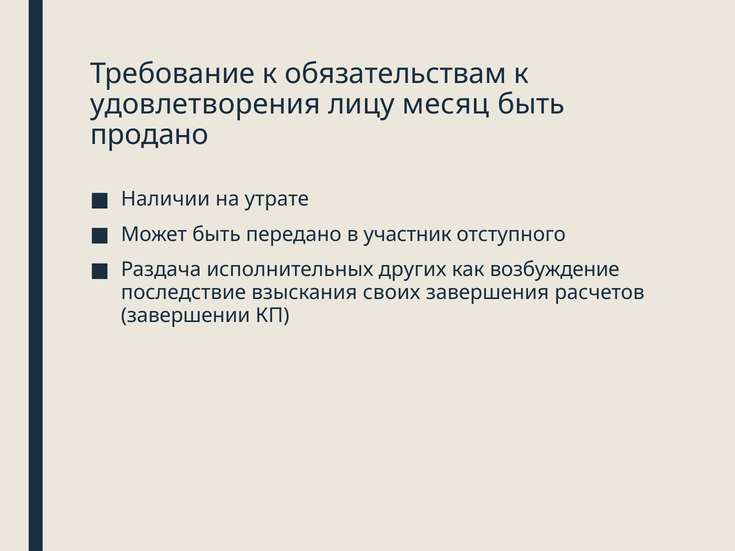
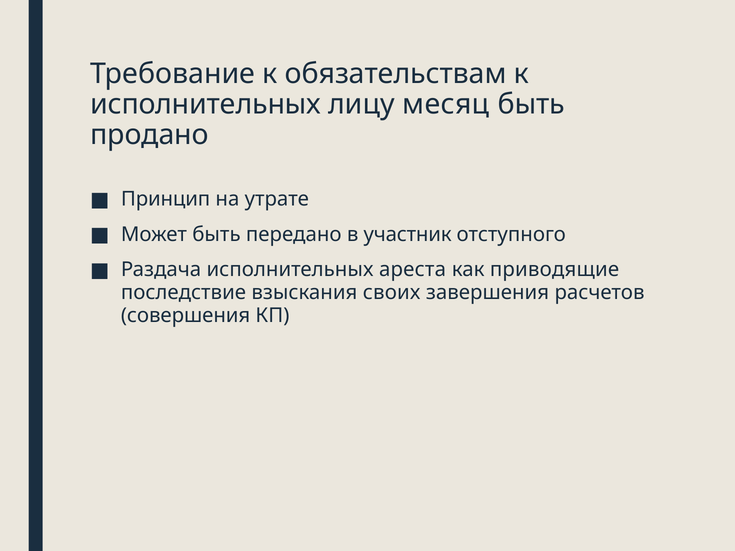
удовлетворения: удовлетворения -> исполнительных (206, 104)
Наличии: Наличии -> Принцип (166, 199)
других: других -> ареста (413, 270)
возбуждение: возбуждение -> приводящие (555, 270)
завершении: завершении -> совершения (186, 316)
